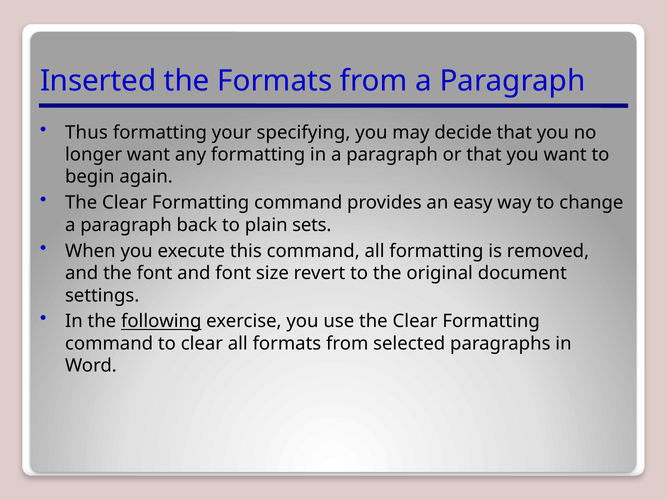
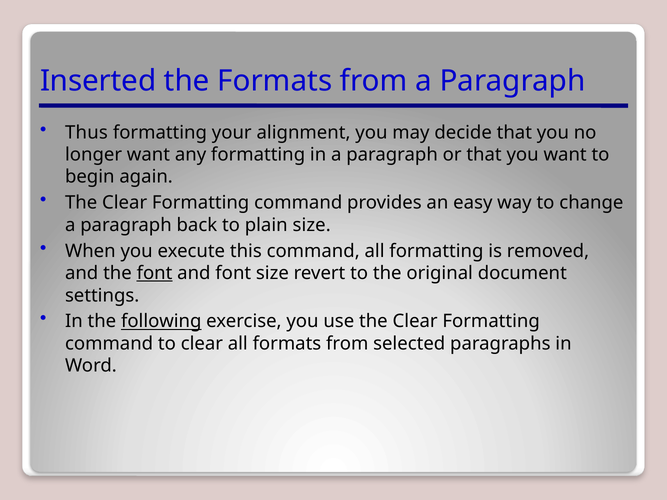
specifying: specifying -> alignment (304, 132)
plain sets: sets -> size (312, 225)
font underline: none -> present (154, 273)
